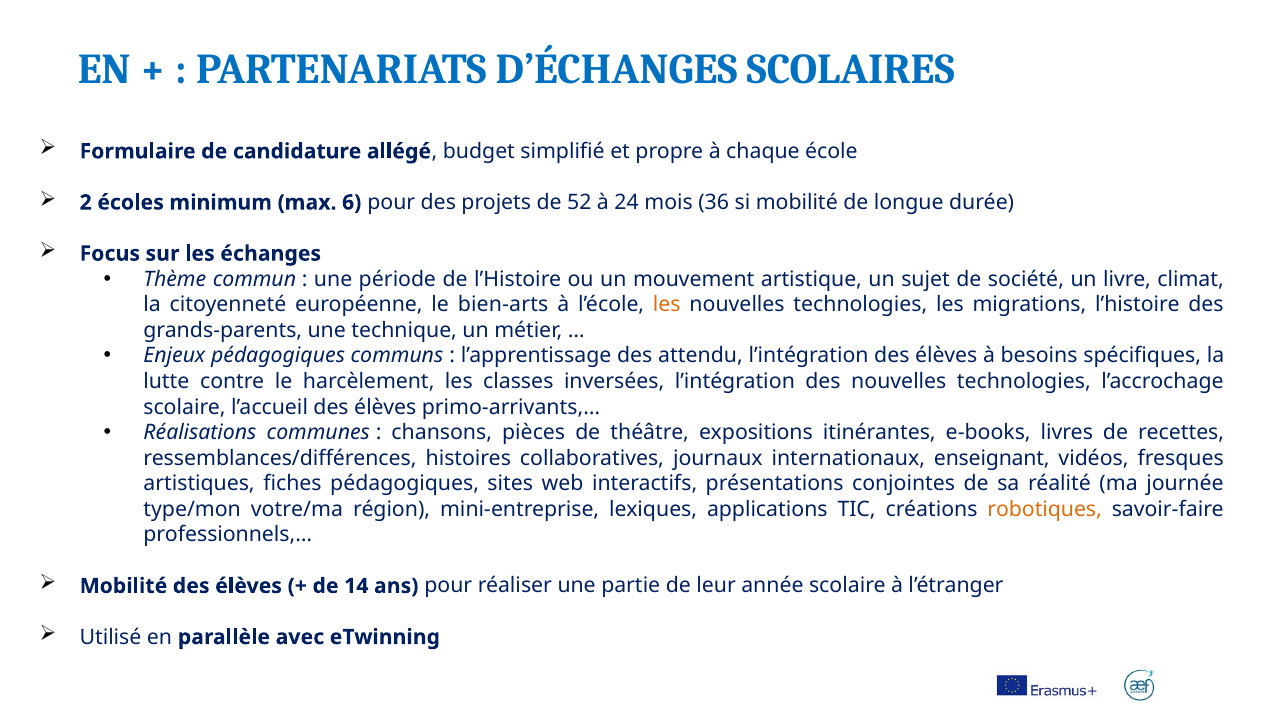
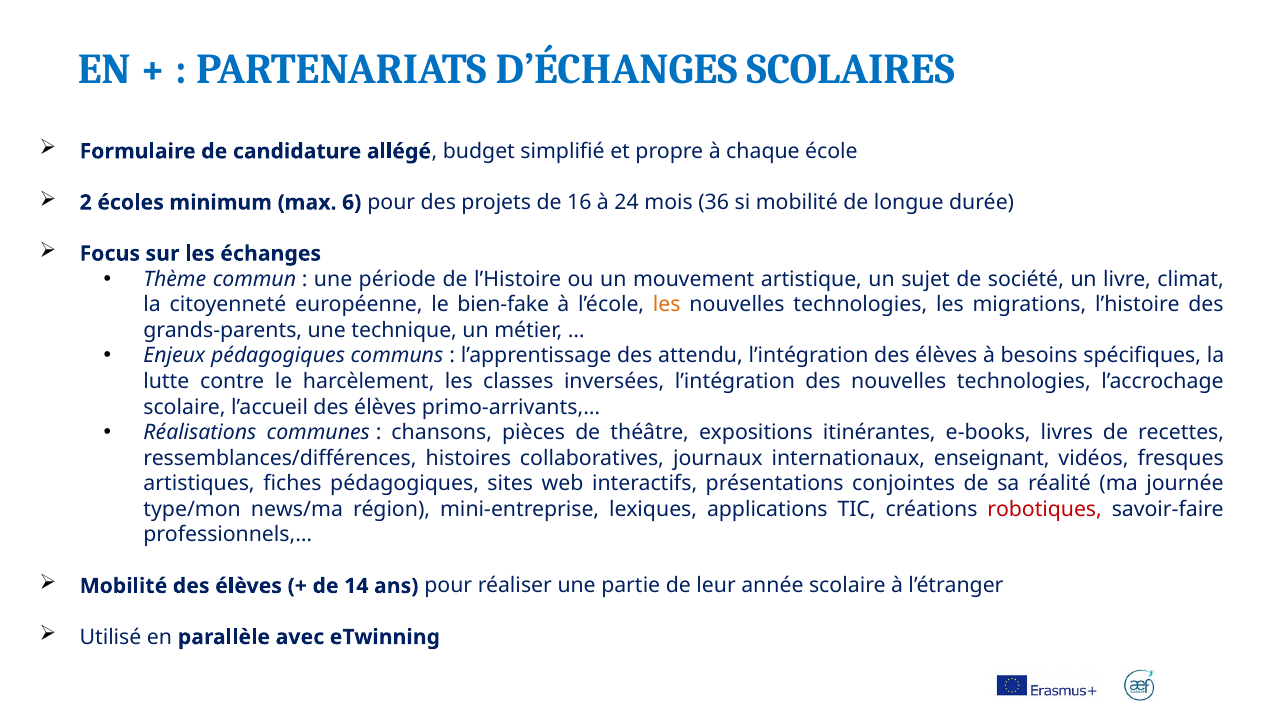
52: 52 -> 16 (579, 202)
bien-arts: bien-arts -> bien-fake (503, 305)
votre/ma: votre/ma -> news/ma (297, 509)
robotiques colour: orange -> red (1045, 509)
